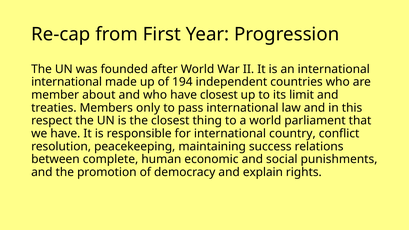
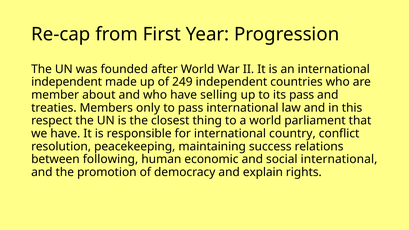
international: international -> independent (67, 82)
194: 194 -> 249 (182, 82)
have closest: closest -> selling (219, 95)
its limit: limit -> pass (302, 95)
complete: complete -> following (110, 159)
social punishments: punishments -> international (339, 159)
